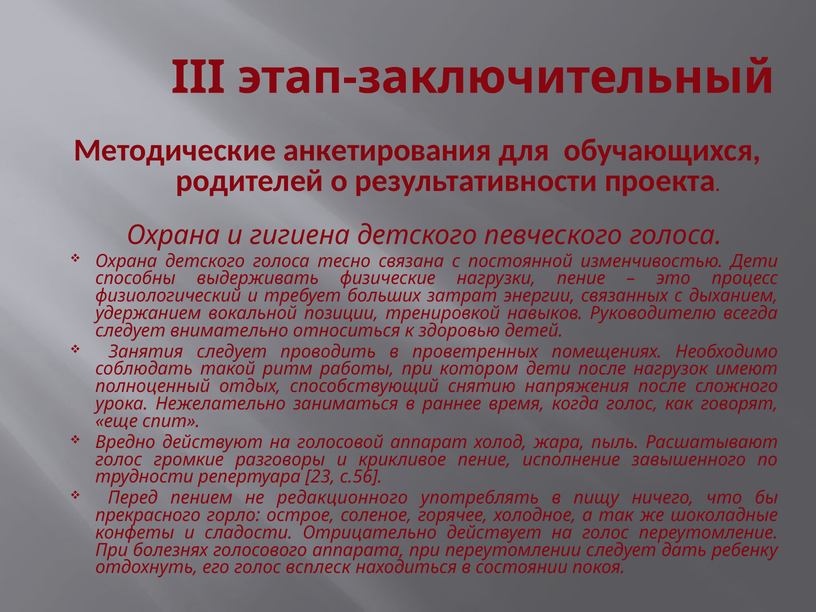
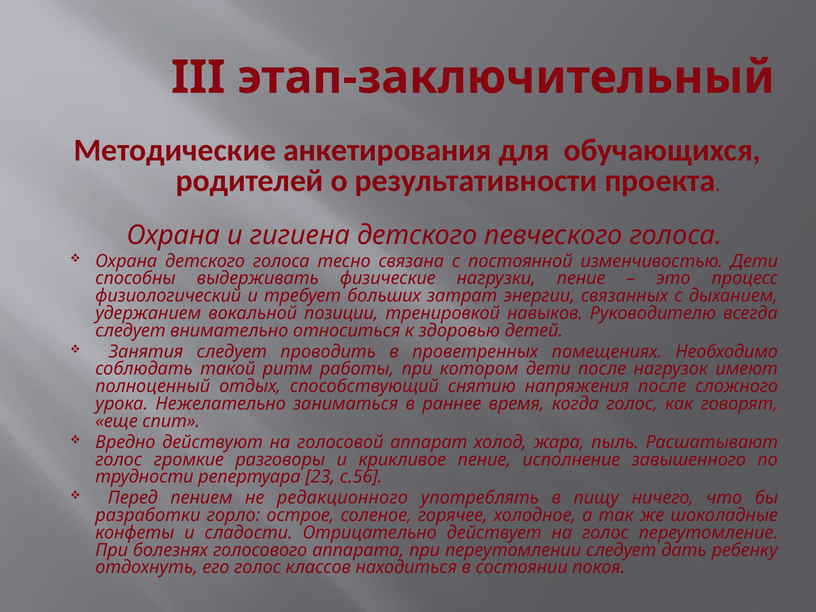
прекрасного: прекрасного -> разработки (148, 515)
всплеск: всплеск -> классов (318, 567)
